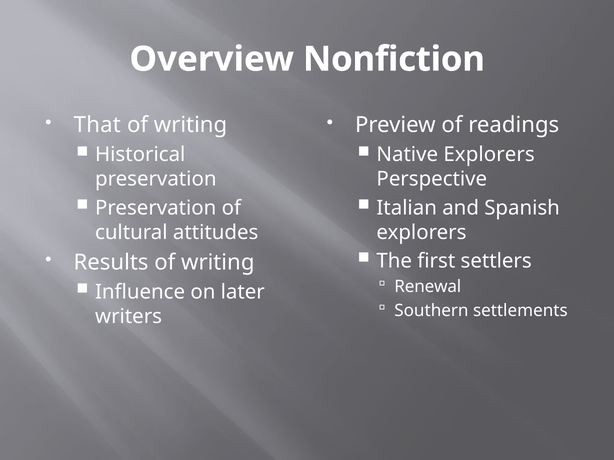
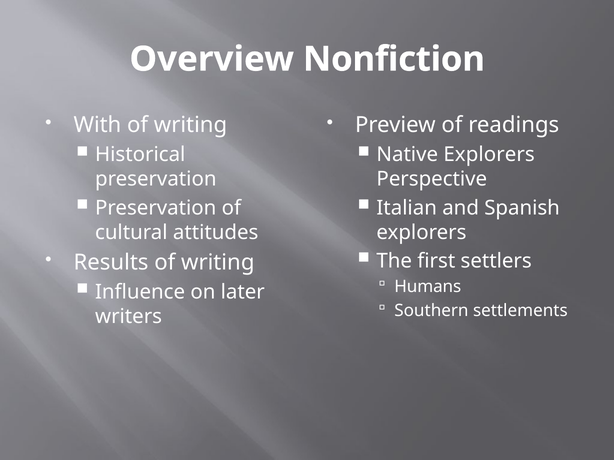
That: That -> With (97, 125)
Renewal: Renewal -> Humans (428, 287)
